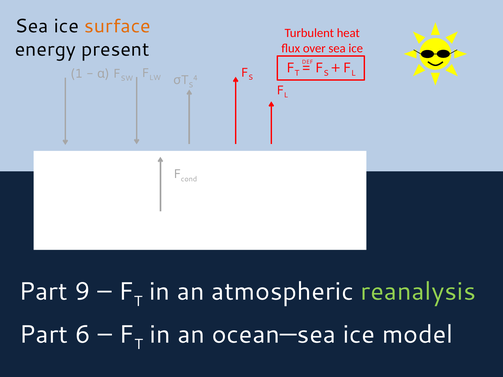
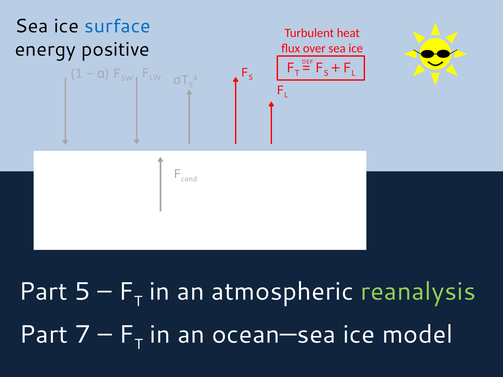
surface colour: orange -> blue (117, 26)
present: present -> positive (116, 49)
9: 9 -> 5 (82, 292)
6: 6 -> 7 (83, 335)
